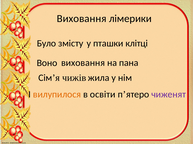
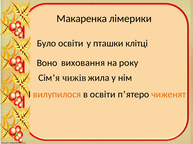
Виховання: Виховання -> Макаренка (82, 19)
Було змісту: змісту -> освіти (71, 44)
пана: пана -> року (129, 63)
чиженят colour: purple -> orange (169, 95)
